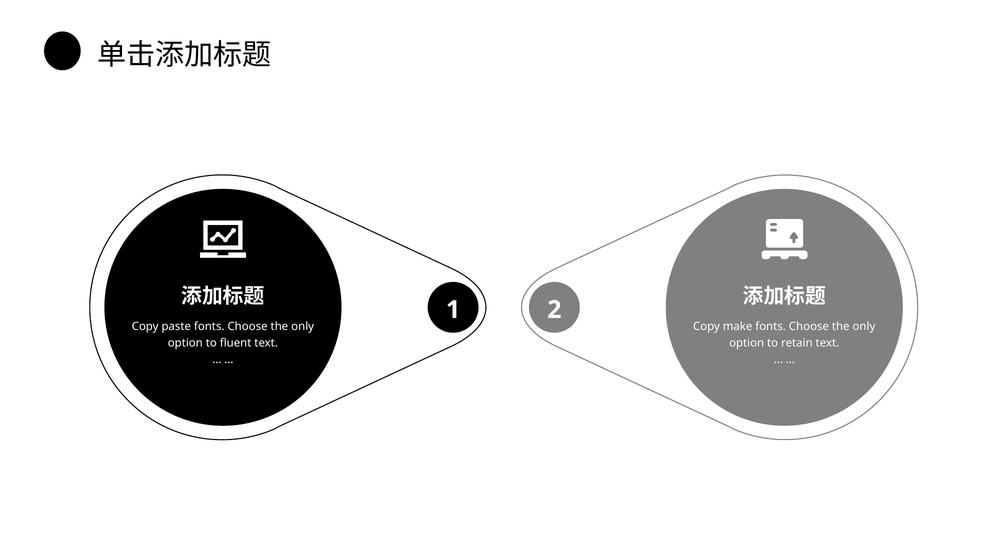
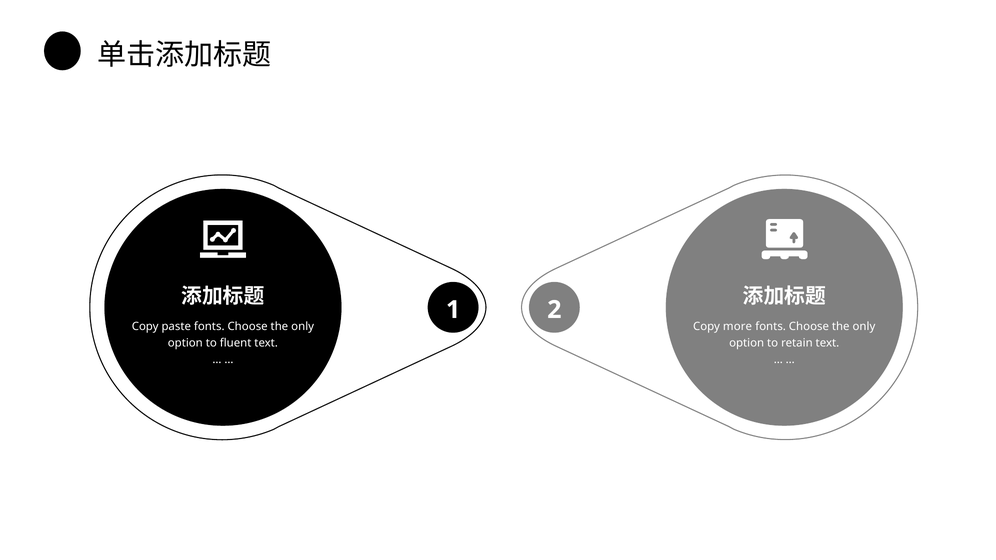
make: make -> more (738, 326)
